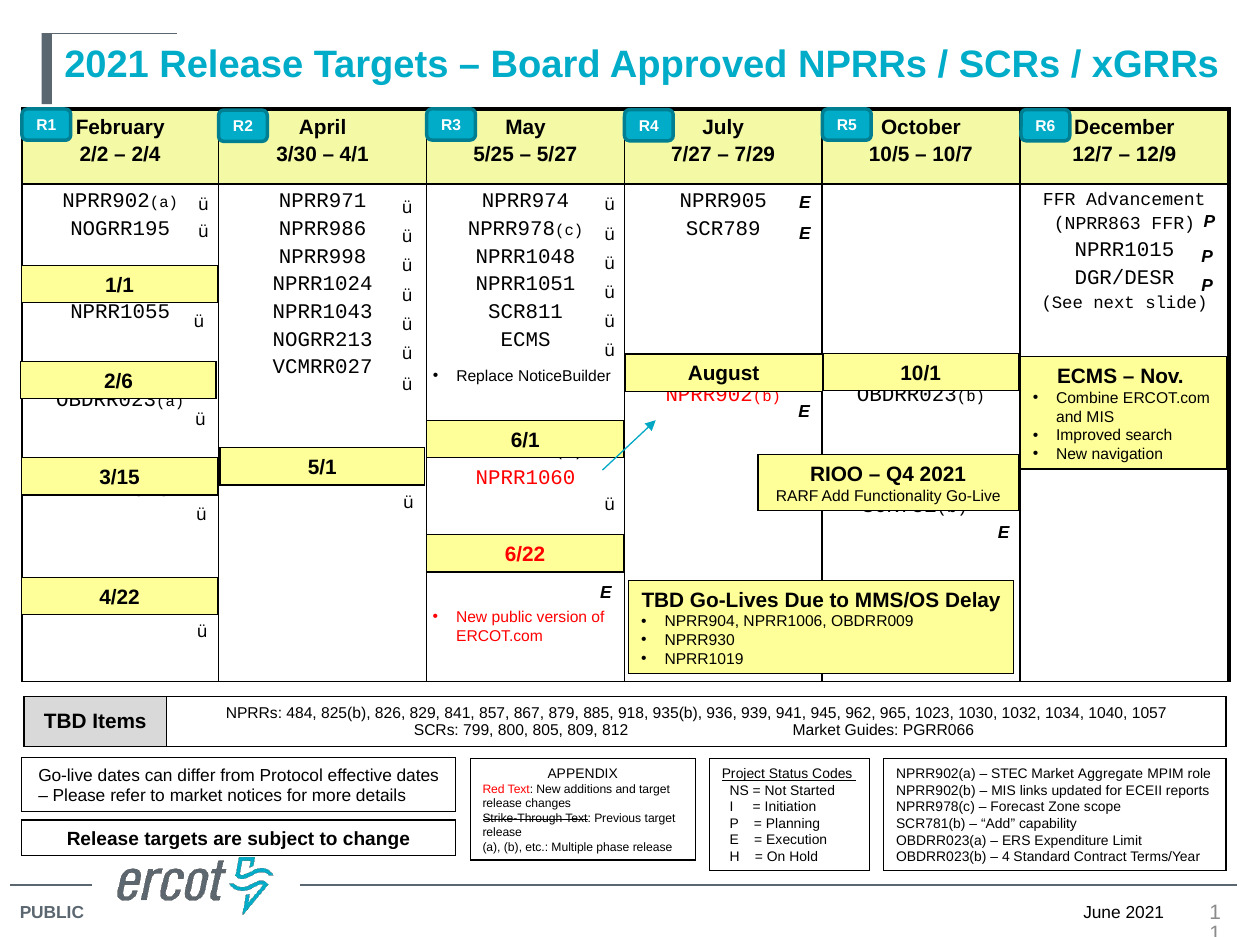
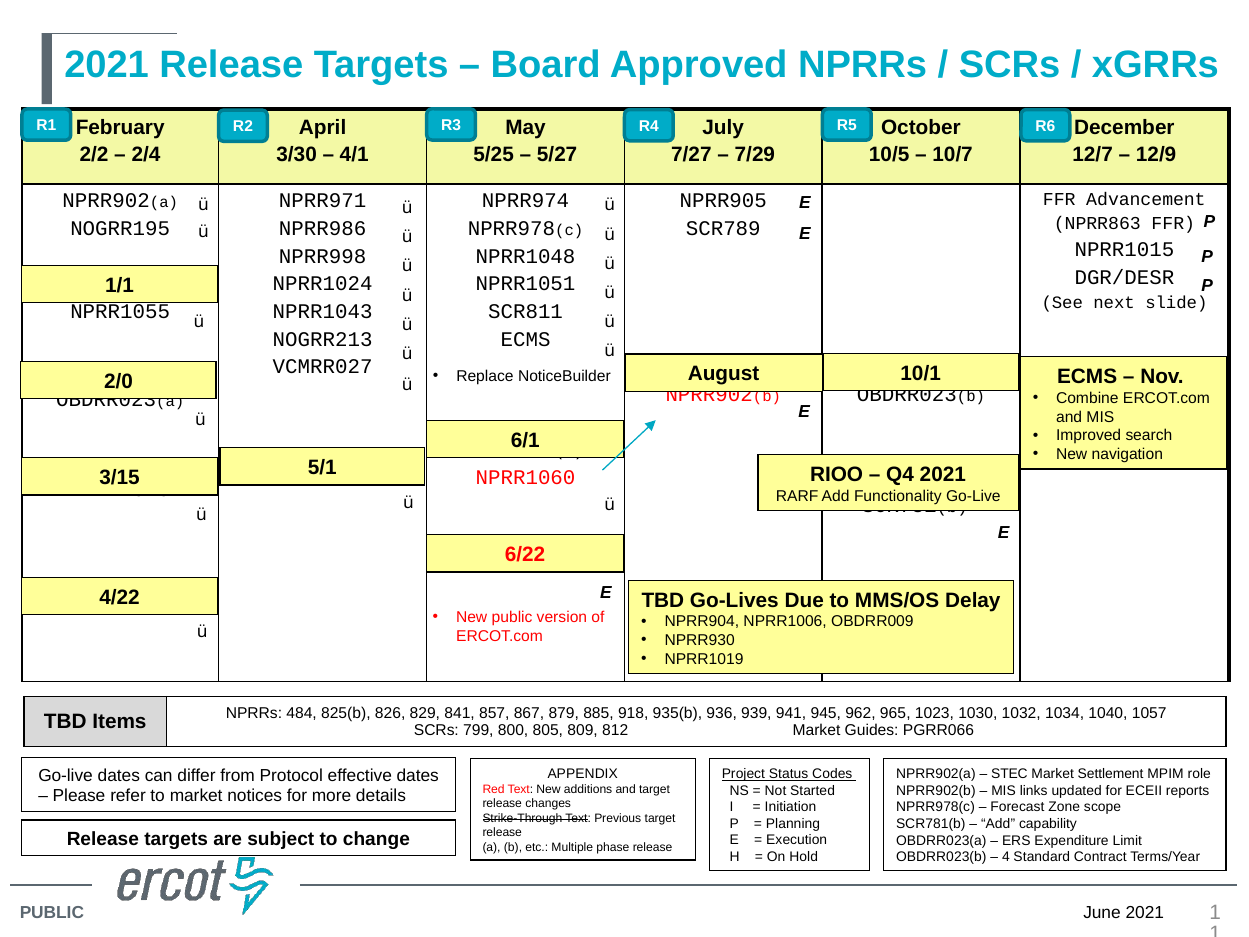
2/6: 2/6 -> 2/0 (118, 381)
Aggregate: Aggregate -> Settlement (1111, 774)
